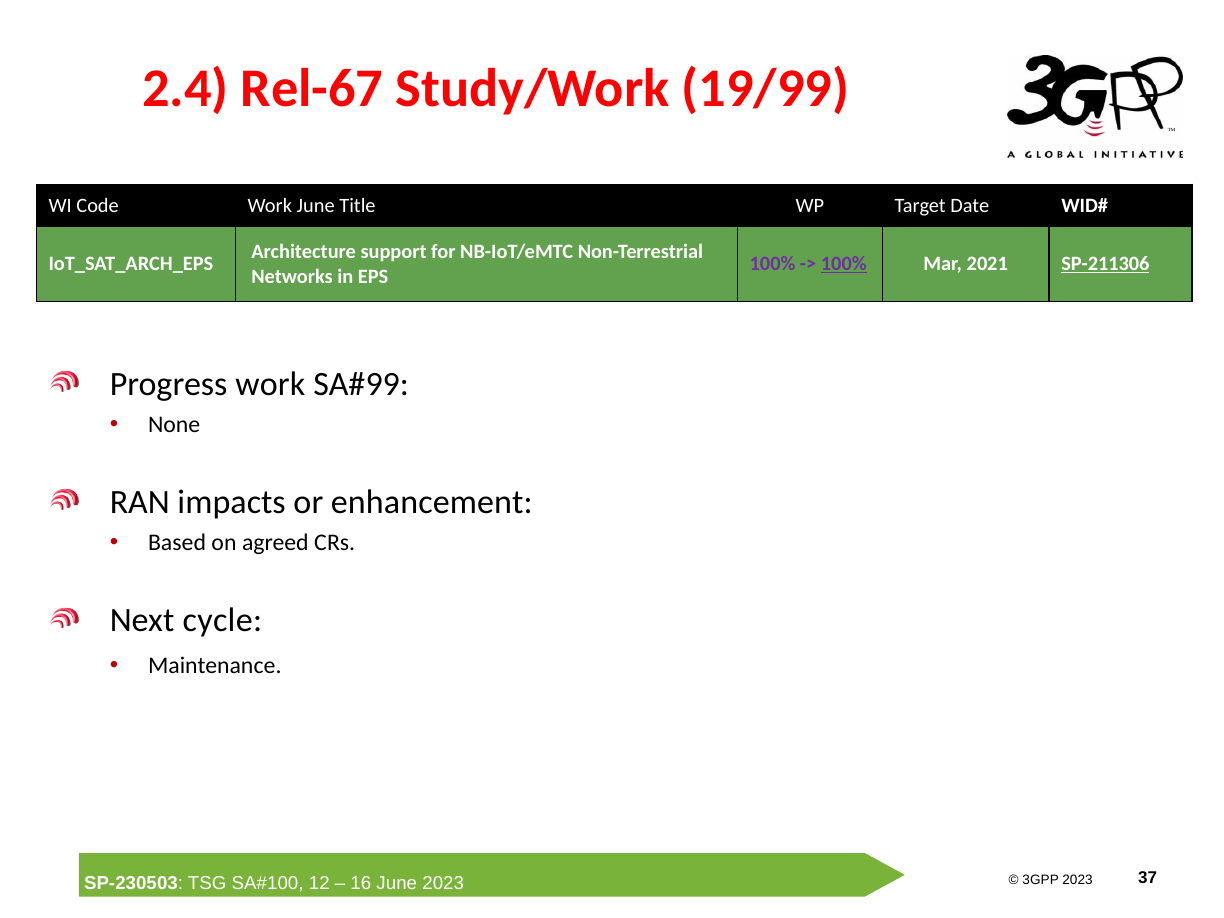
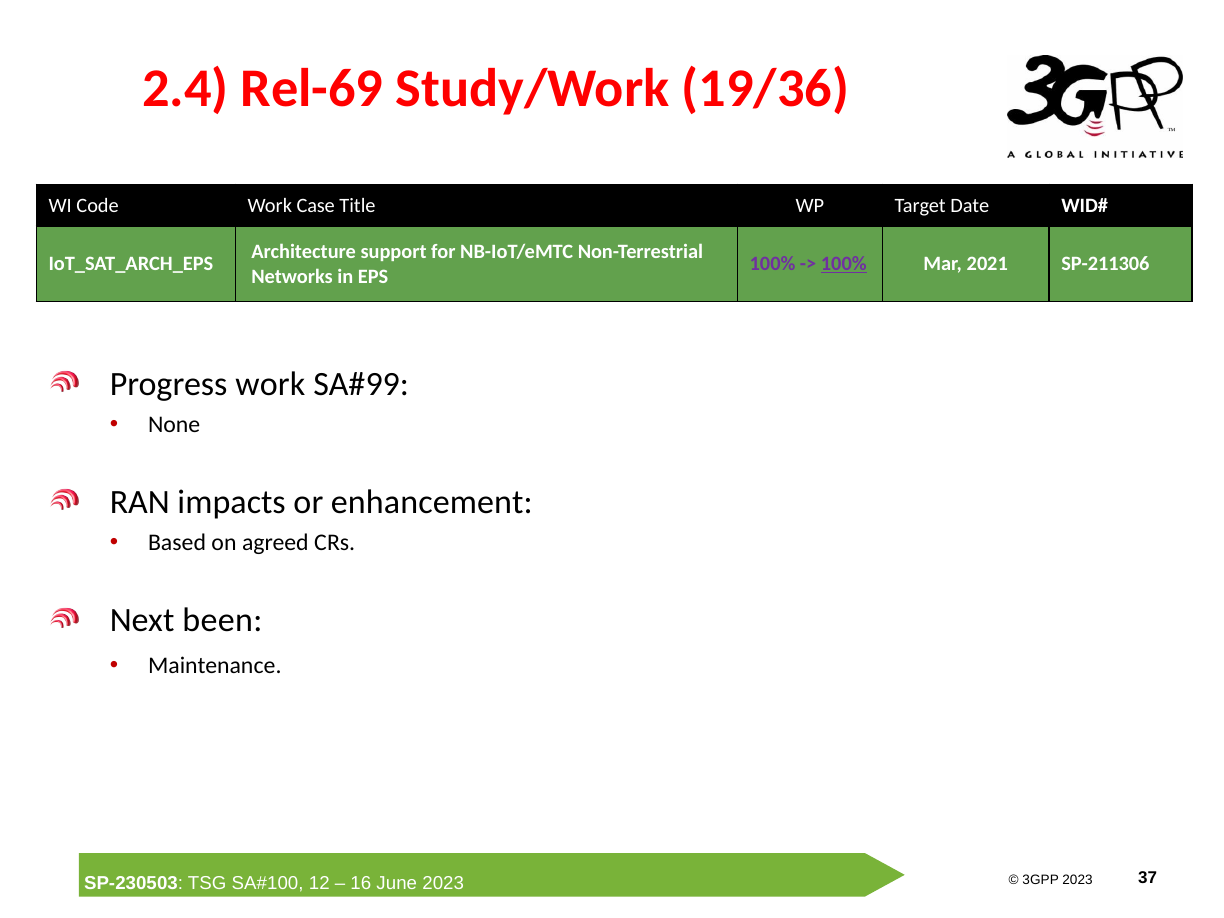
Rel-67: Rel-67 -> Rel-69 (312, 89)
19/99: 19/99 -> 19/36 (765, 89)
Work June: June -> Case (316, 205)
SP-211306 underline: present -> none (1105, 264)
cycle: cycle -> been (222, 620)
